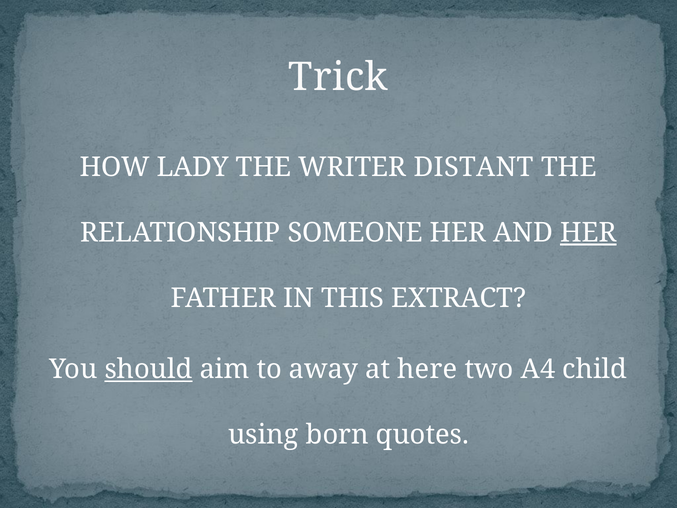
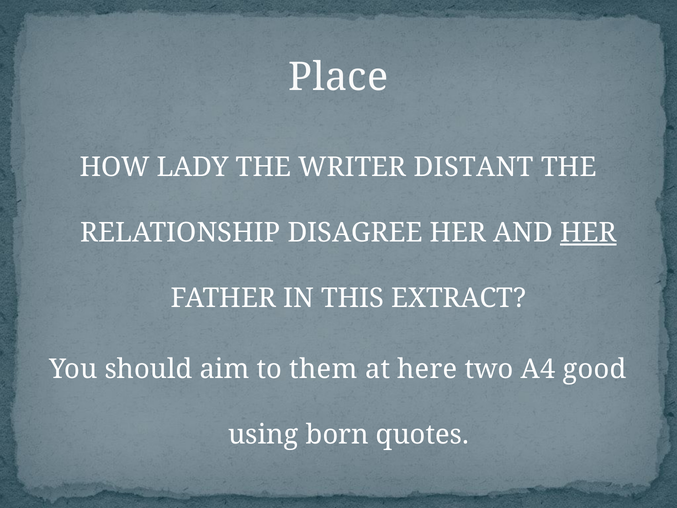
Trick: Trick -> Place (338, 77)
SOMEONE: SOMEONE -> DISAGREE (355, 233)
should underline: present -> none (149, 369)
away: away -> them (323, 369)
child: child -> good (595, 369)
